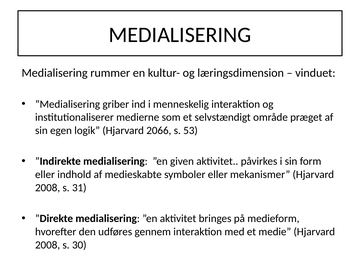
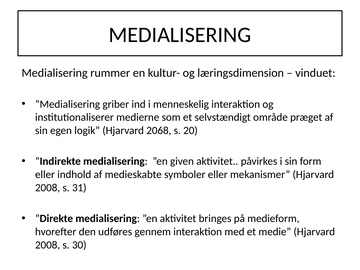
2066: 2066 -> 2068 (159, 131)
53: 53 -> 20 (191, 131)
